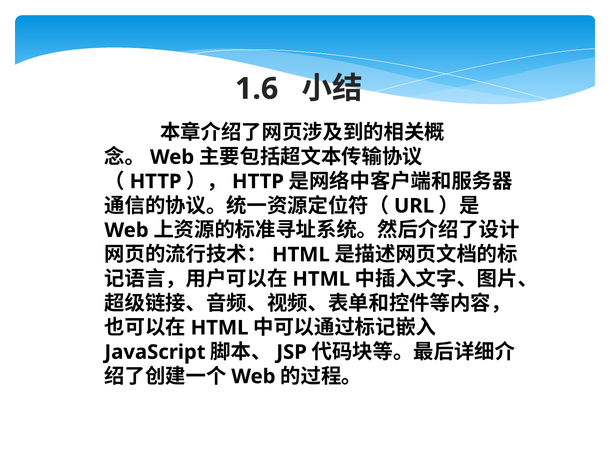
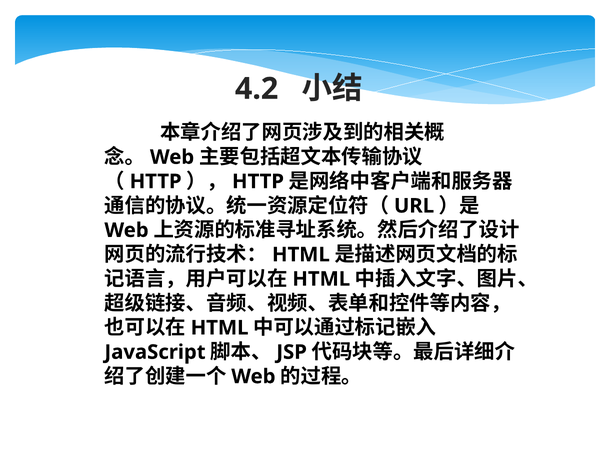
1.6: 1.6 -> 4.2 (257, 89)
